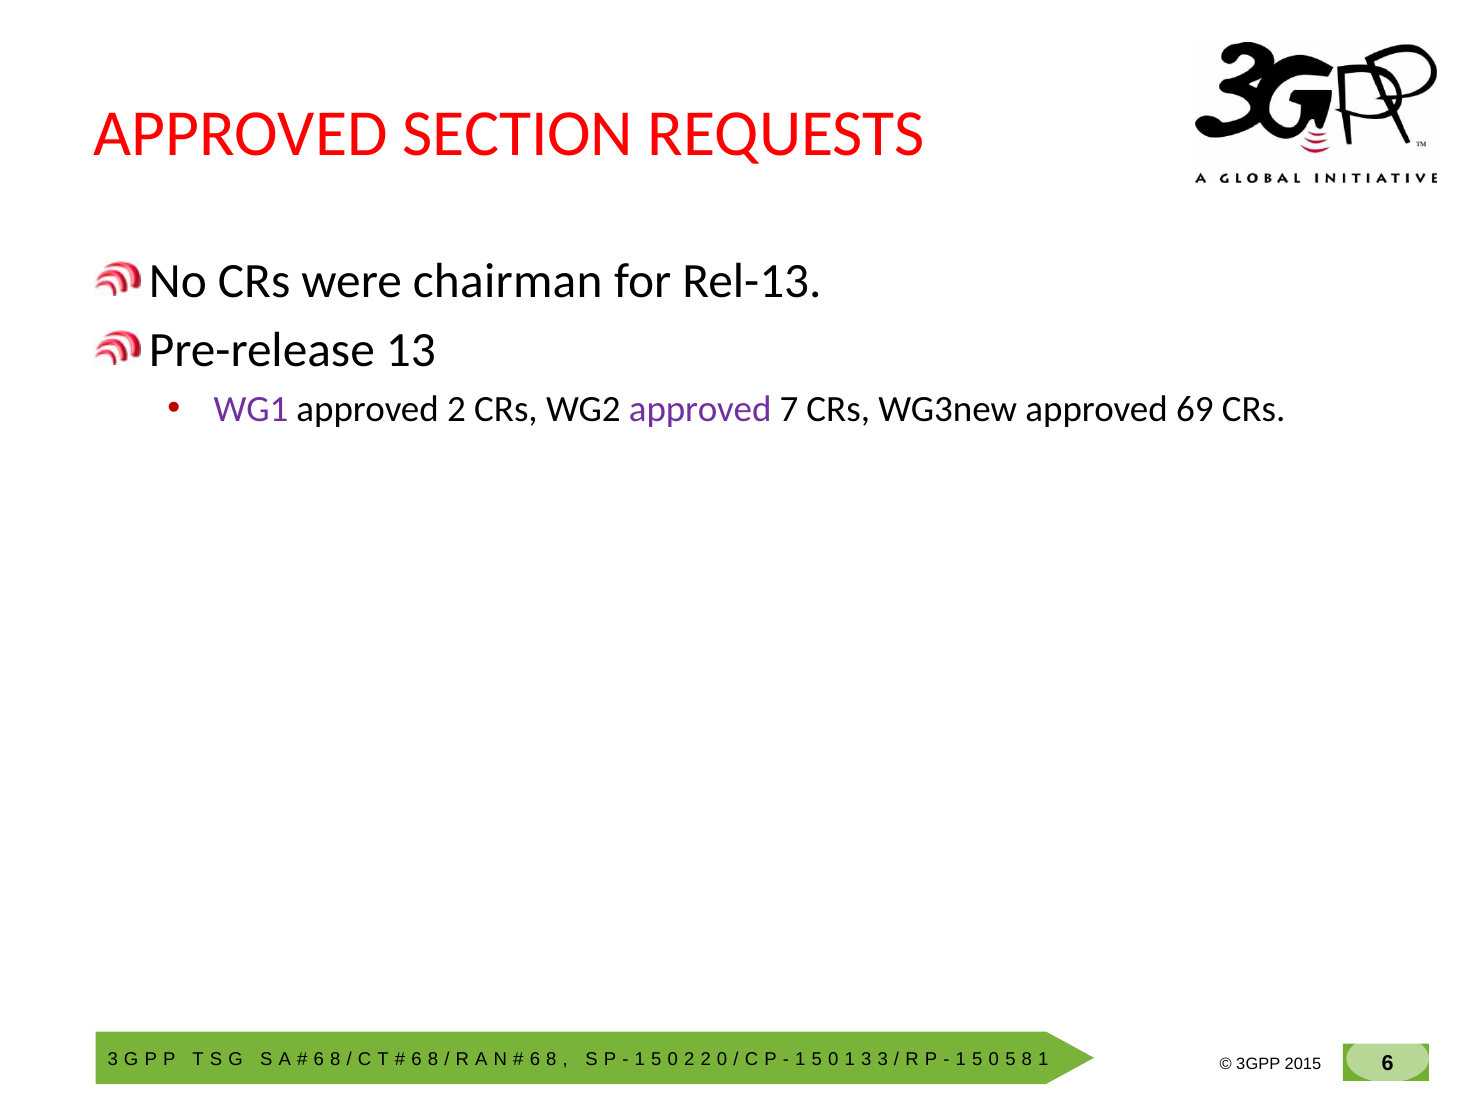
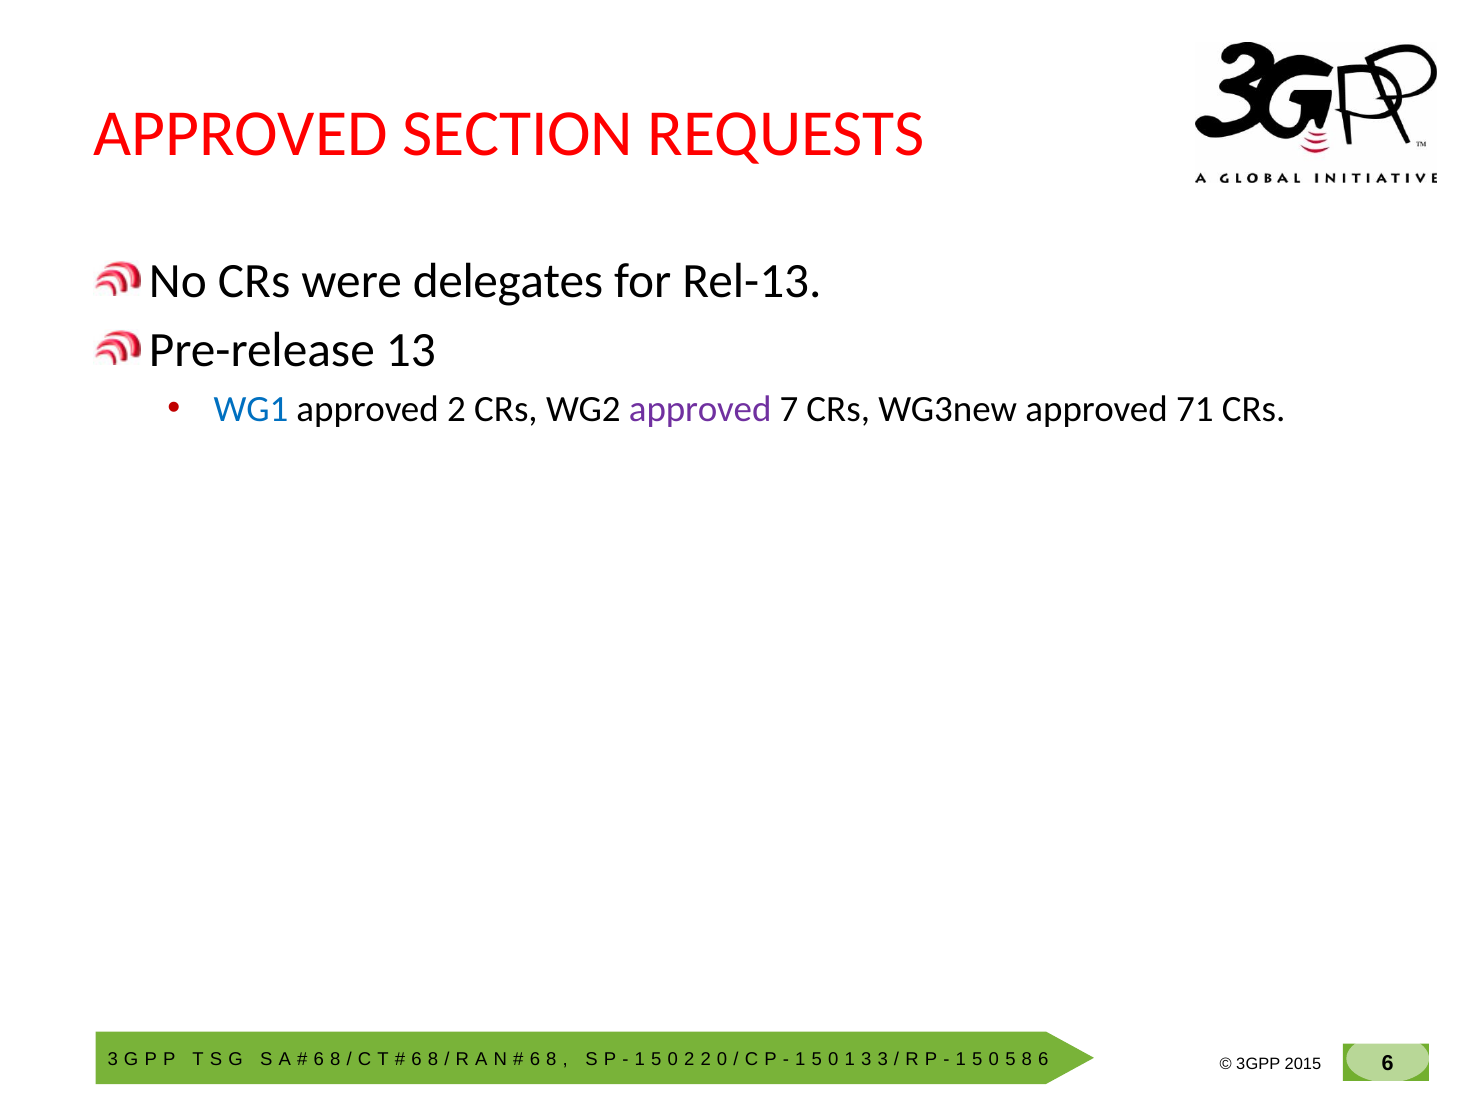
chairman: chairman -> delegates (508, 282)
WG1 colour: purple -> blue (251, 409)
69: 69 -> 71 (1195, 409)
1: 1 -> 6 (1043, 1060)
